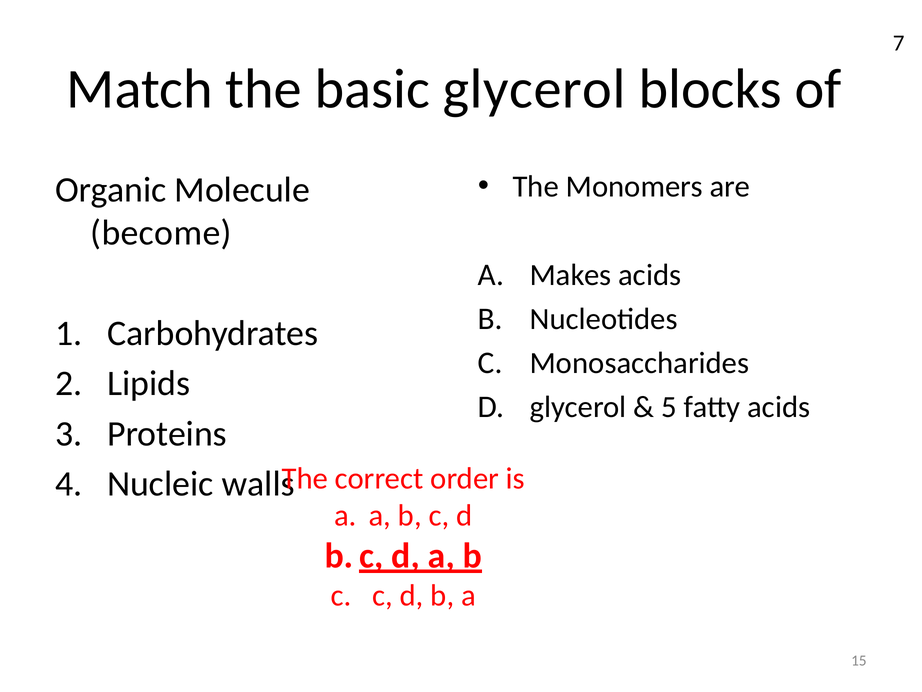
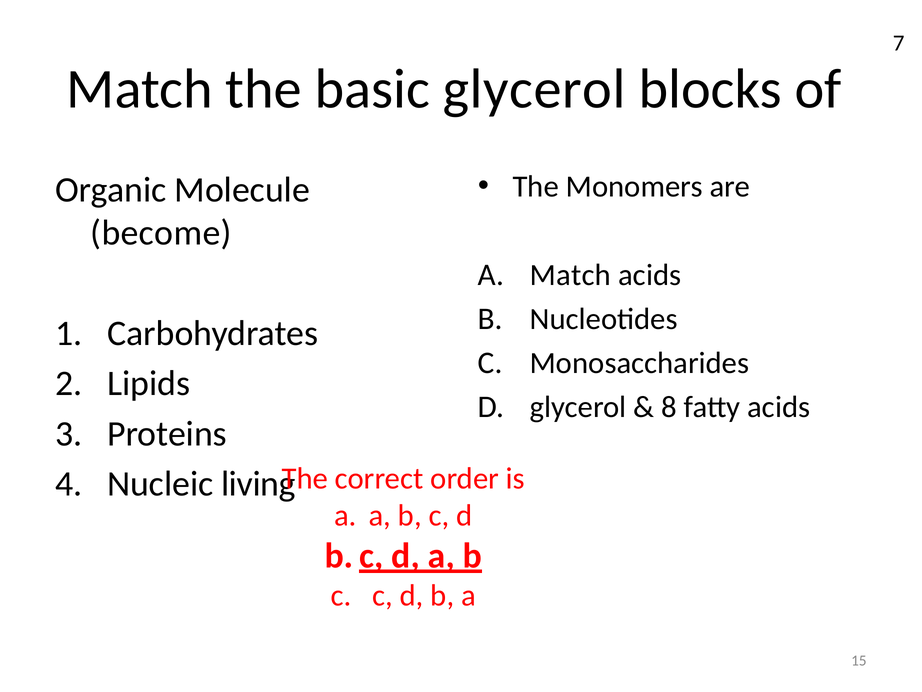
A Makes: Makes -> Match (570, 275)
5: 5 -> 8 (669, 407)
walls: walls -> living (258, 484)
